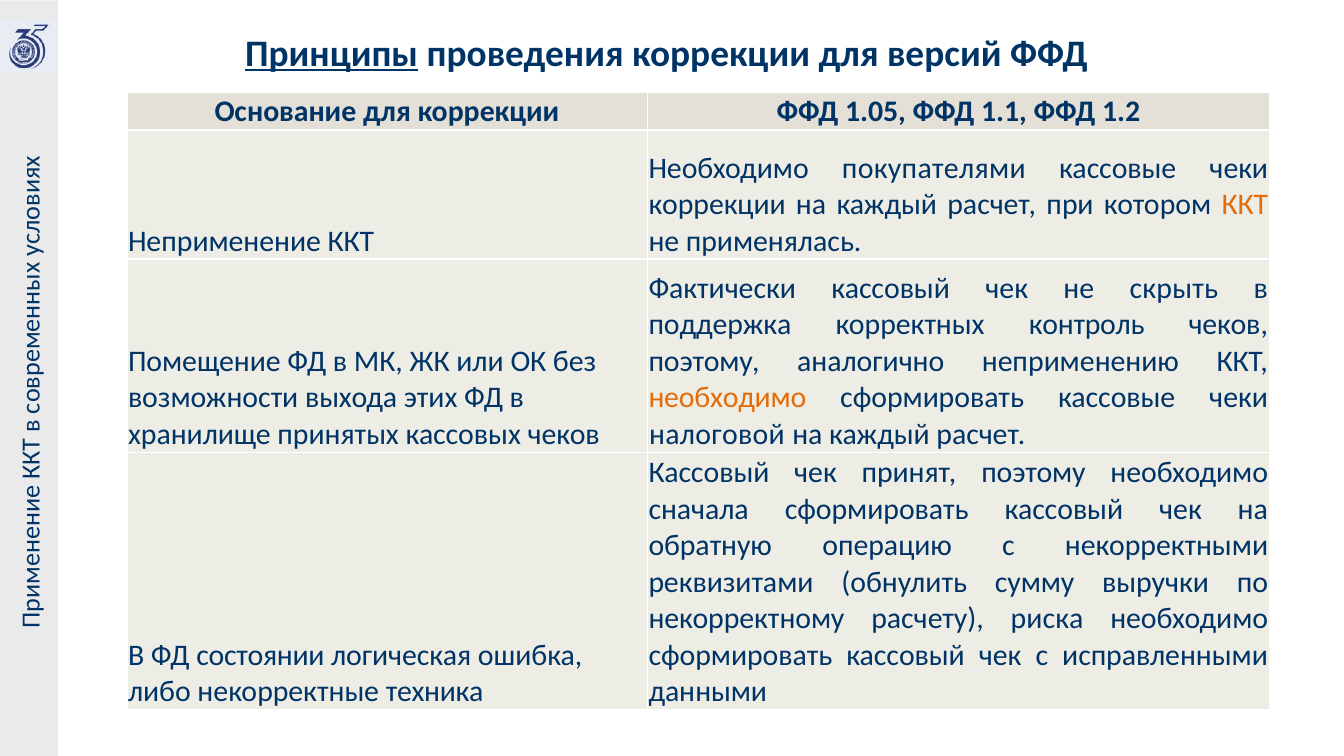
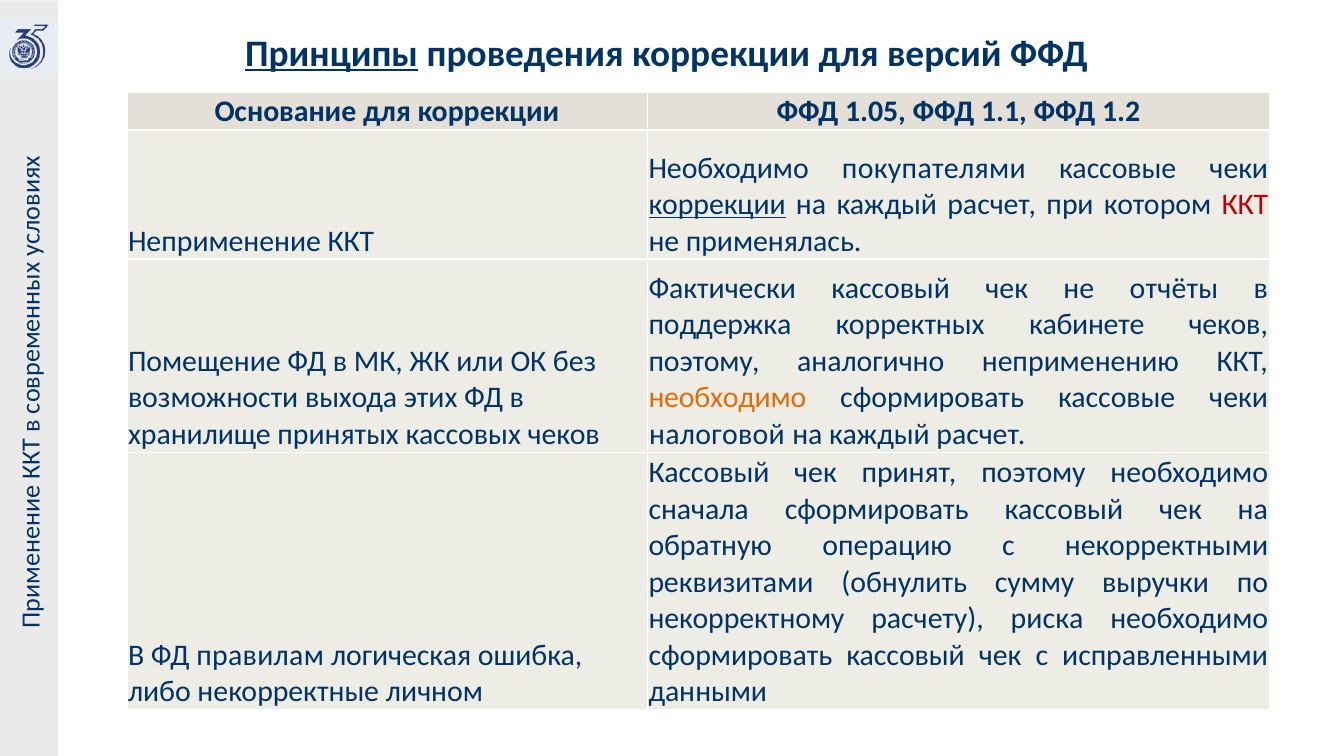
коррекции underline: none -> present (717, 205)
ККТ colour: orange -> red (1245, 205)
скрыть: скрыть -> отчёты (1174, 288)
контроль: контроль -> кабинете (1087, 325)
состоянии: состоянии -> правилам (260, 655)
техника: техника -> личном (434, 692)
